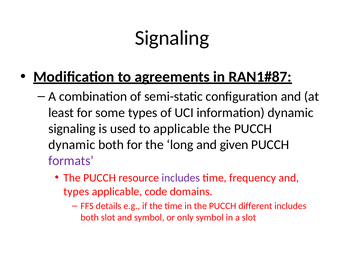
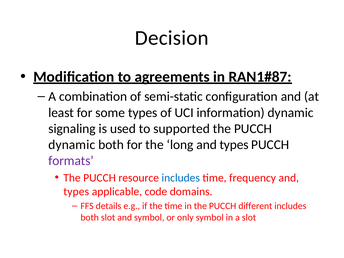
Signaling: Signaling -> Decision (172, 38)
to applicable: applicable -> supported (182, 129)
long and given: given -> types (234, 145)
includes colour: purple -> blue (181, 178)
